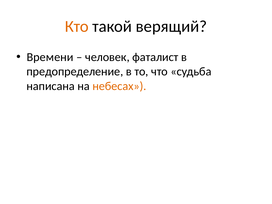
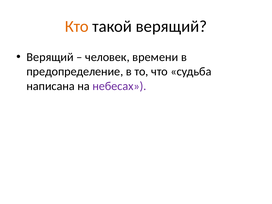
Времени: Времени -> Верящий (50, 57)
фаталист: фаталист -> времени (155, 57)
небесах colour: orange -> purple (119, 86)
